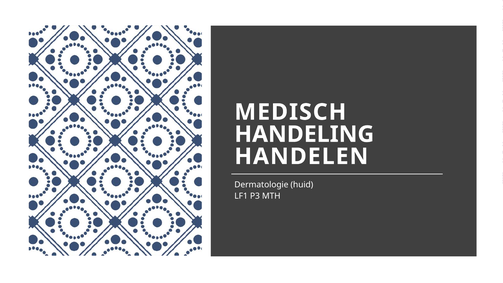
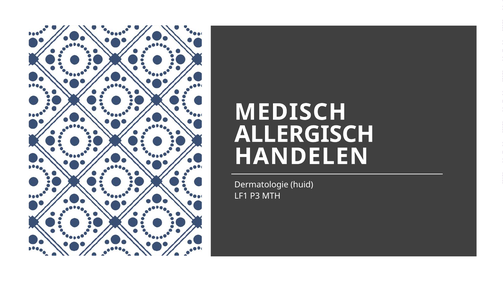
HANDELING: HANDELING -> ALLERGISCH (304, 134)
